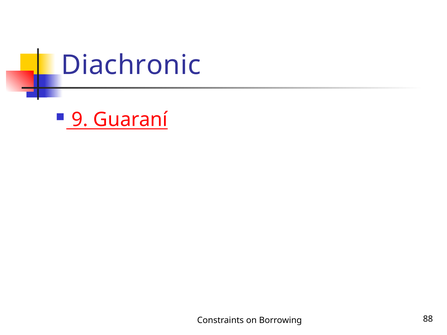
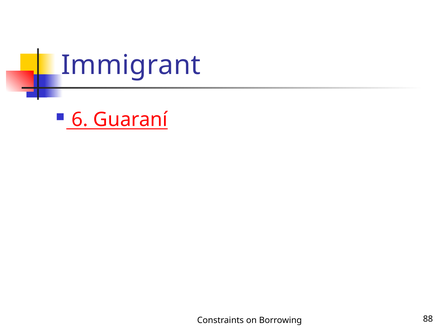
Diachronic: Diachronic -> Immigrant (131, 65)
9: 9 -> 6 (80, 120)
